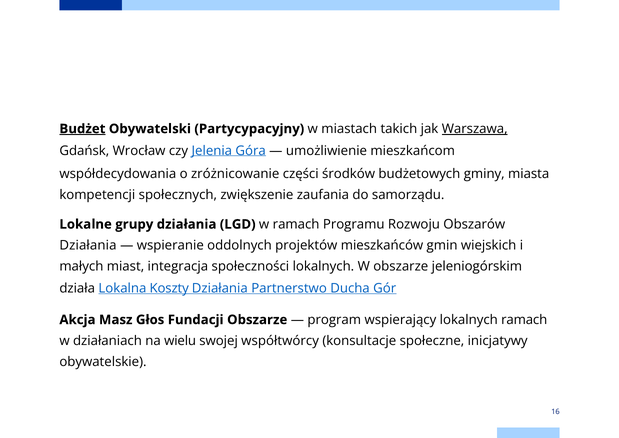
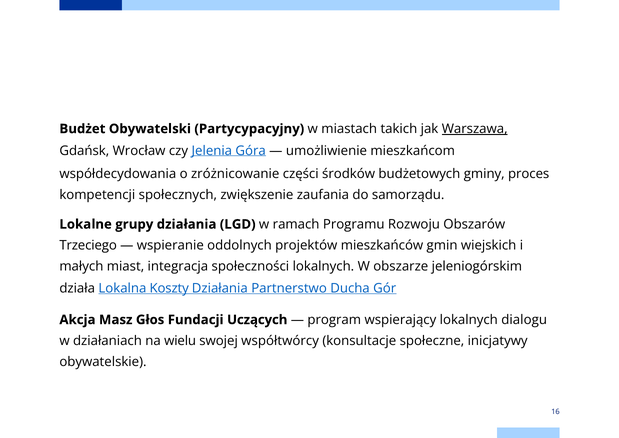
Budżet underline: present -> none (82, 129)
miasta: miasta -> proces (529, 174)
Działania: Działania -> Trzeciego (88, 245)
Fundacji Obszarze: Obszarze -> Uczących (257, 320)
lokalnych ramach: ramach -> dialogu (524, 320)
